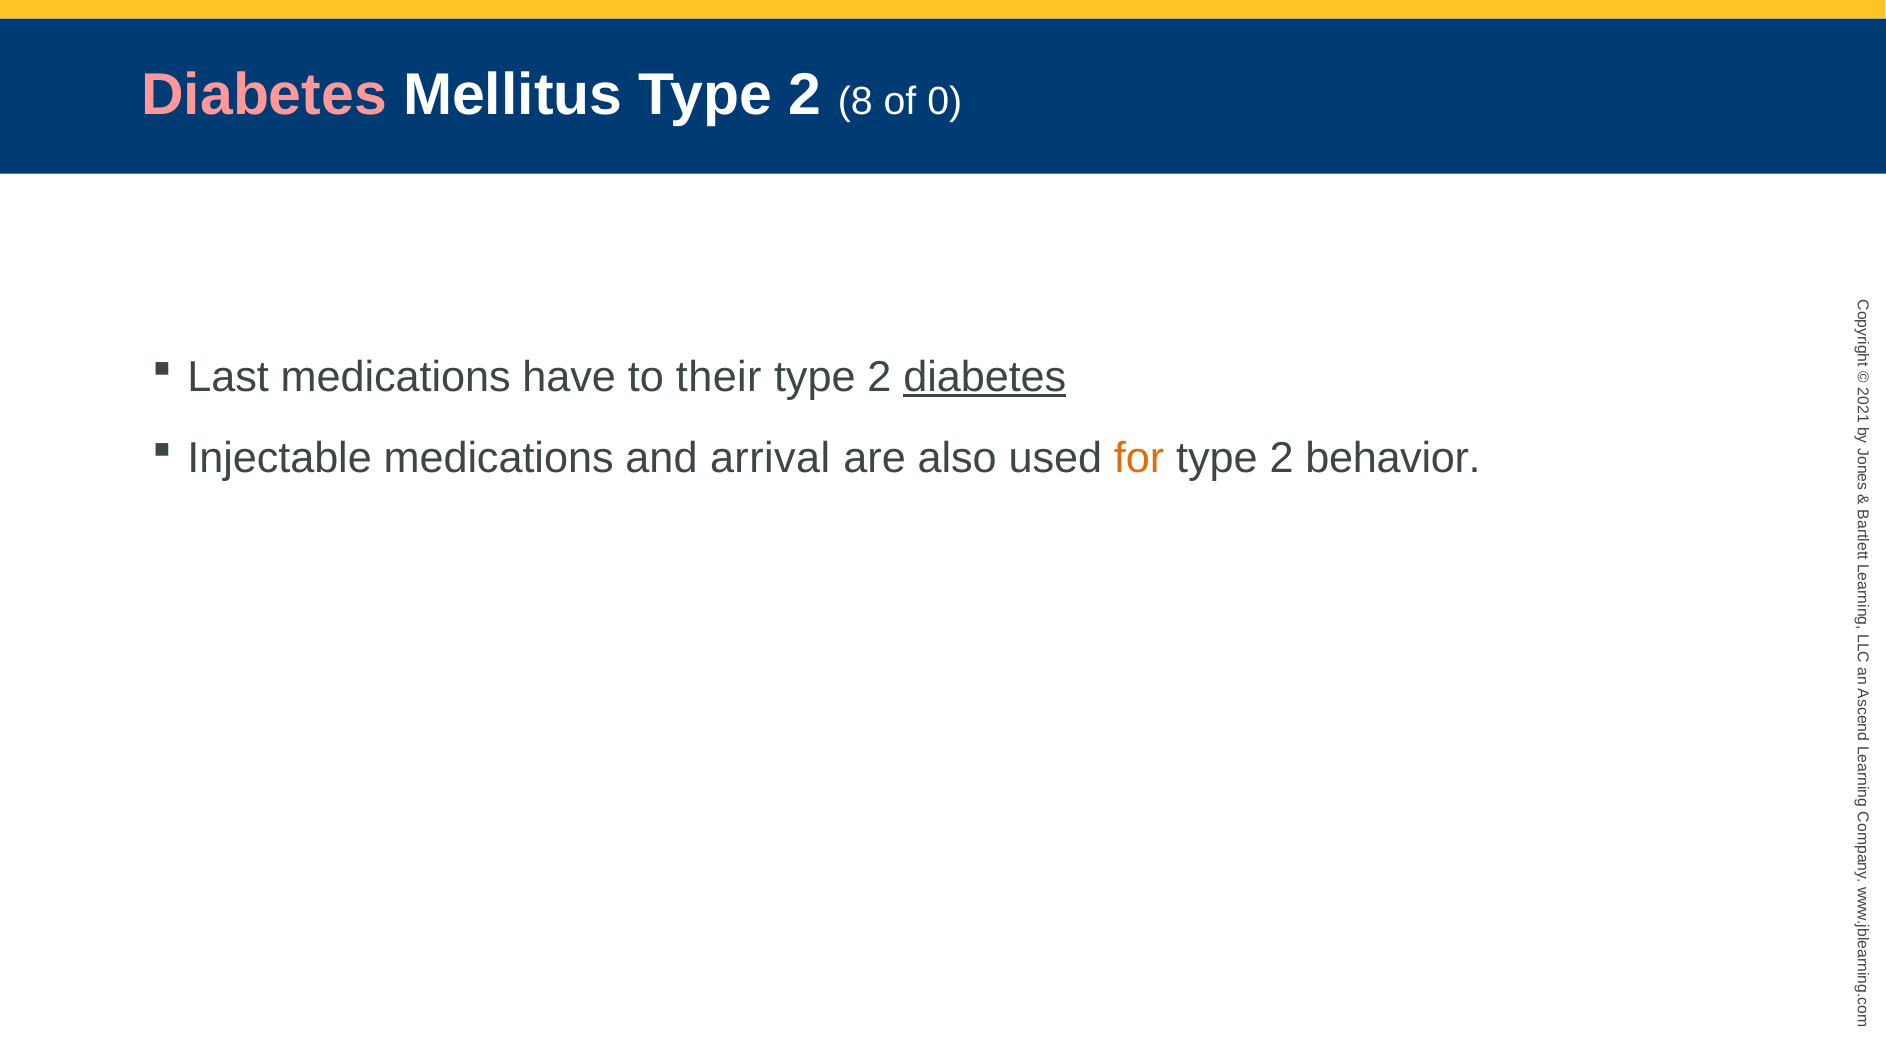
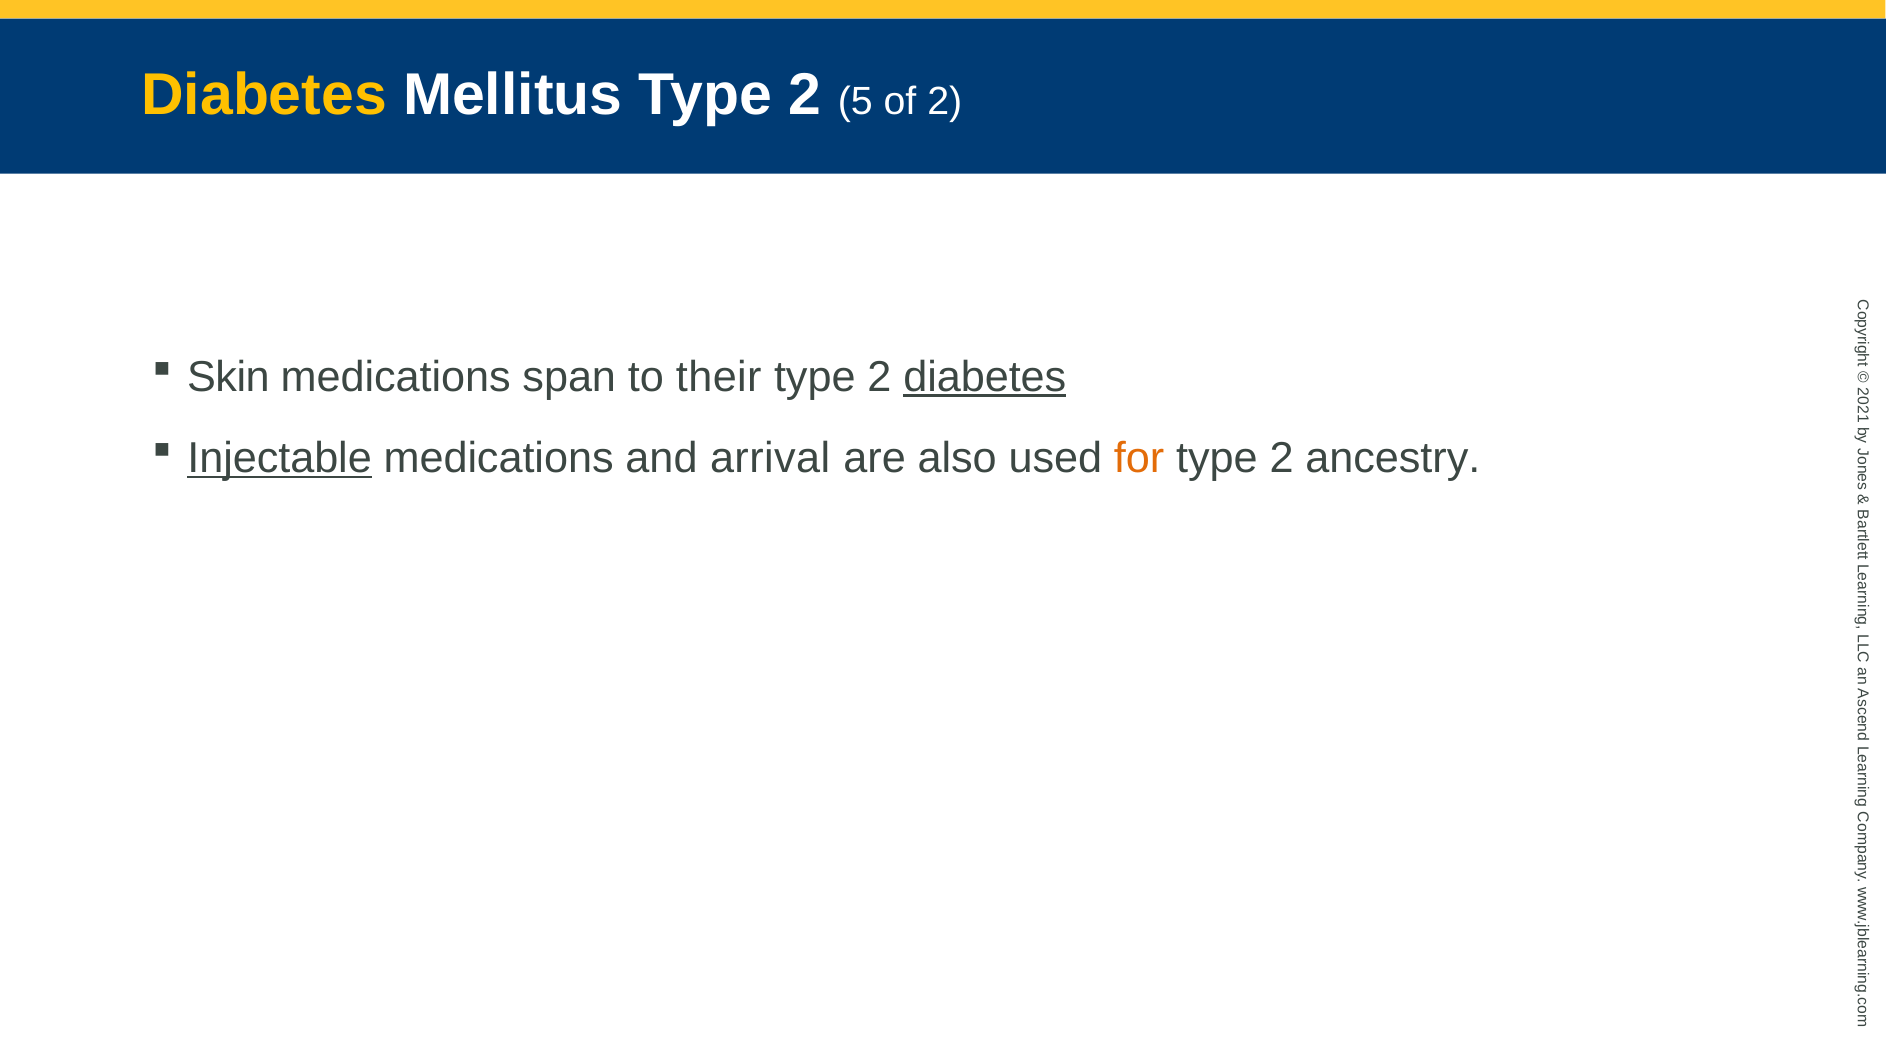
Diabetes colour: pink -> yellow (264, 95)
8: 8 -> 5 (855, 101)
of 0: 0 -> 2 (945, 101)
Last: Last -> Skin (228, 377)
have: have -> span (569, 377)
Injectable underline: none -> present (280, 458)
behavior: behavior -> ancestry (1393, 458)
